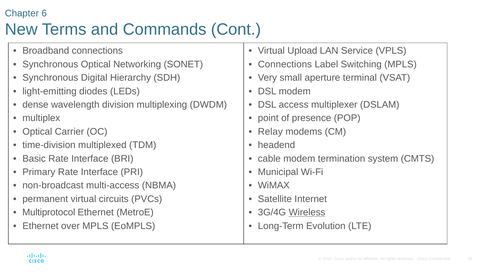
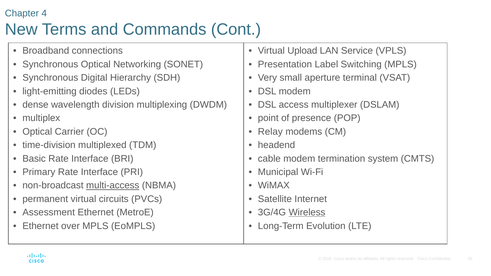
6: 6 -> 4 (44, 13)
Connections: Connections -> Presentation (285, 64)
multi-access underline: none -> present (113, 186)
Multiprotocol: Multiprotocol -> Assessment (49, 213)
